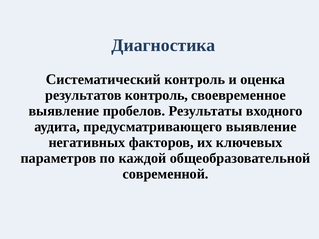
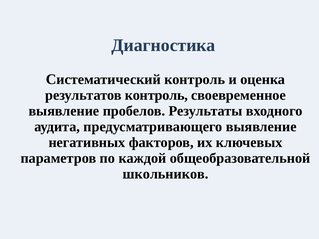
современной: современной -> школьников (166, 174)
